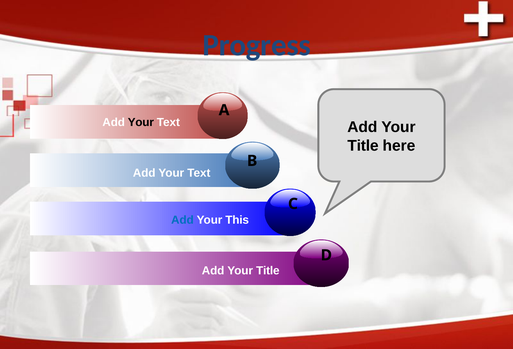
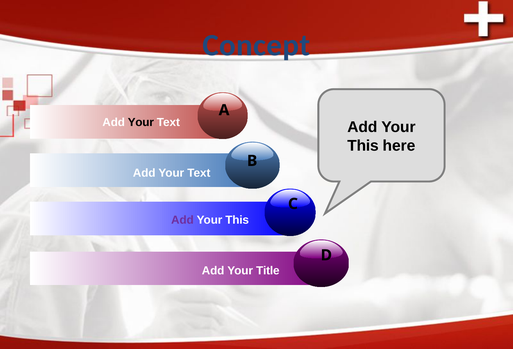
Progress: Progress -> Concept (256, 45)
Title: Title -> This (363, 146)
Add colour: blue -> purple (182, 220)
